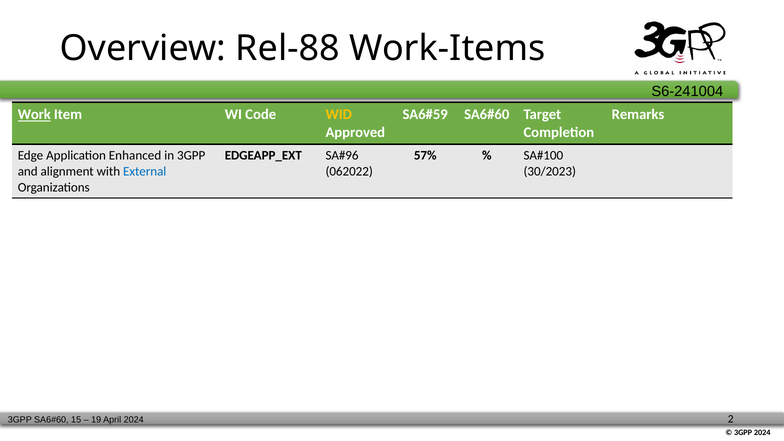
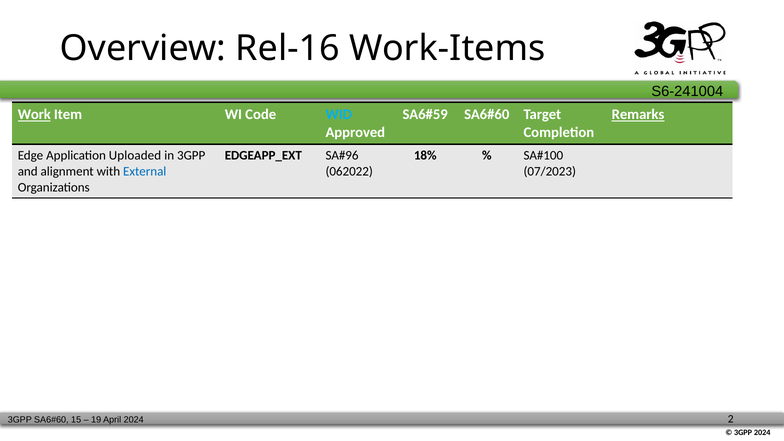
Rel-88: Rel-88 -> Rel-16 (288, 48)
WID colour: yellow -> light blue (339, 115)
Remarks underline: none -> present (638, 115)
Enhanced: Enhanced -> Uploaded (135, 155)
57%: 57% -> 18% (425, 155)
30/2023: 30/2023 -> 07/2023 (550, 171)
